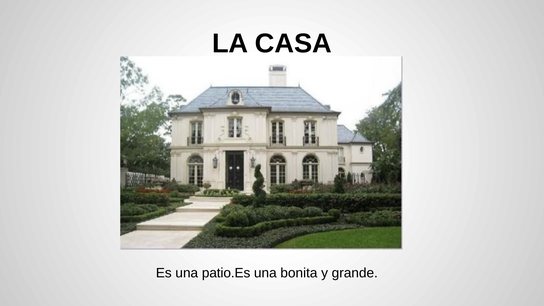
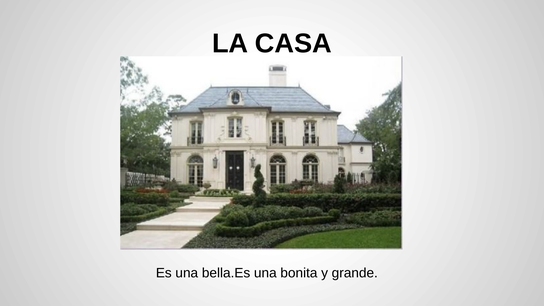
patio.Es: patio.Es -> bella.Es (226, 273)
